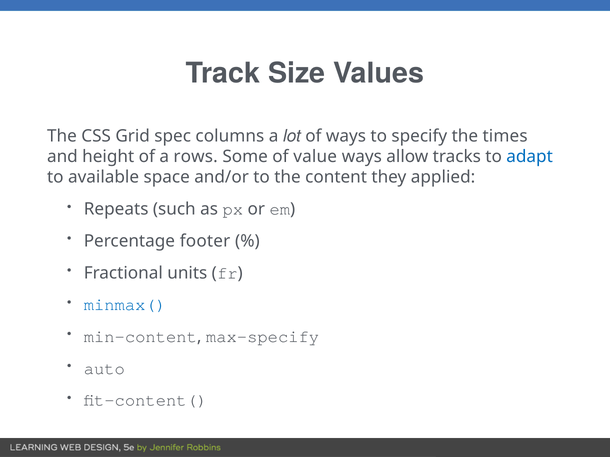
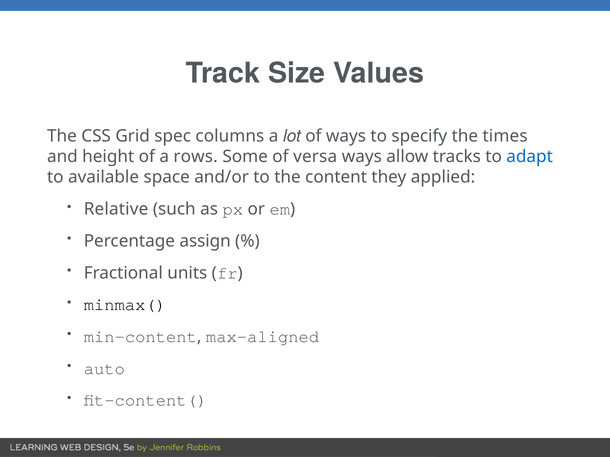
value: value -> versa (315, 157)
Repeats: Repeats -> Relative (116, 209)
footer: footer -> assign (205, 241)
minmax( colour: blue -> black (125, 305)
max-specify: max-specify -> max-aligned (263, 337)
